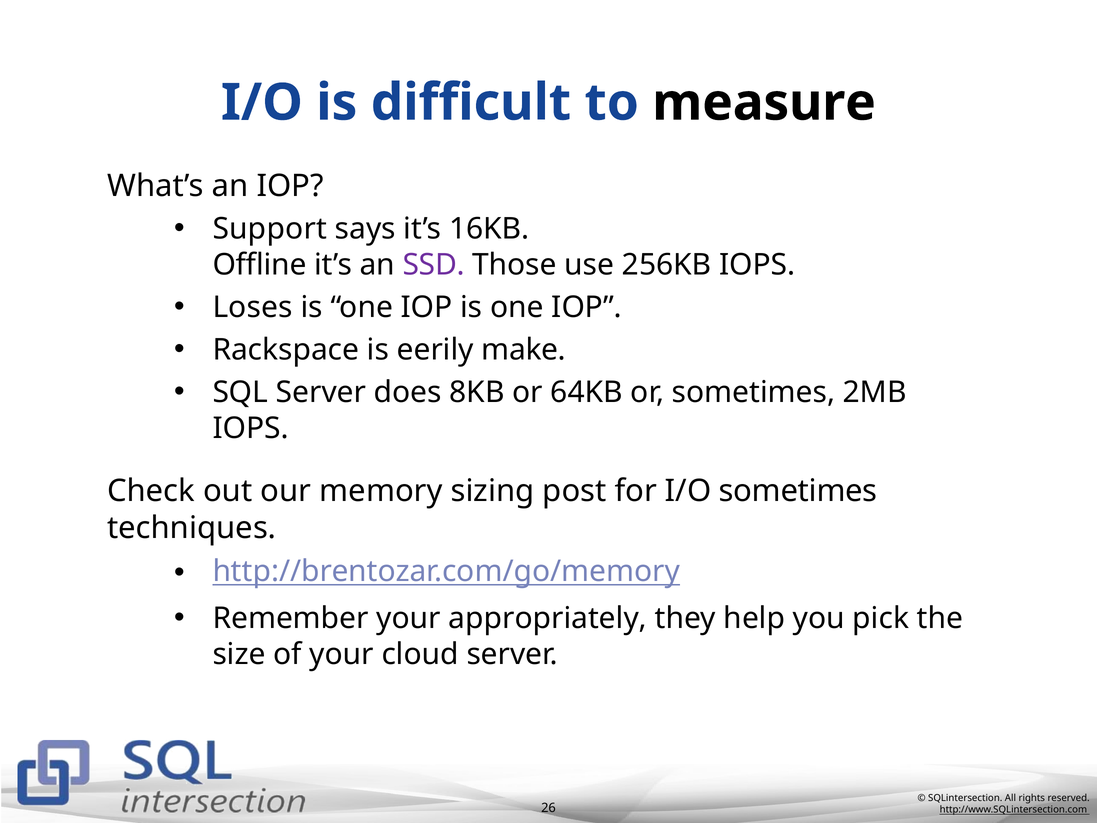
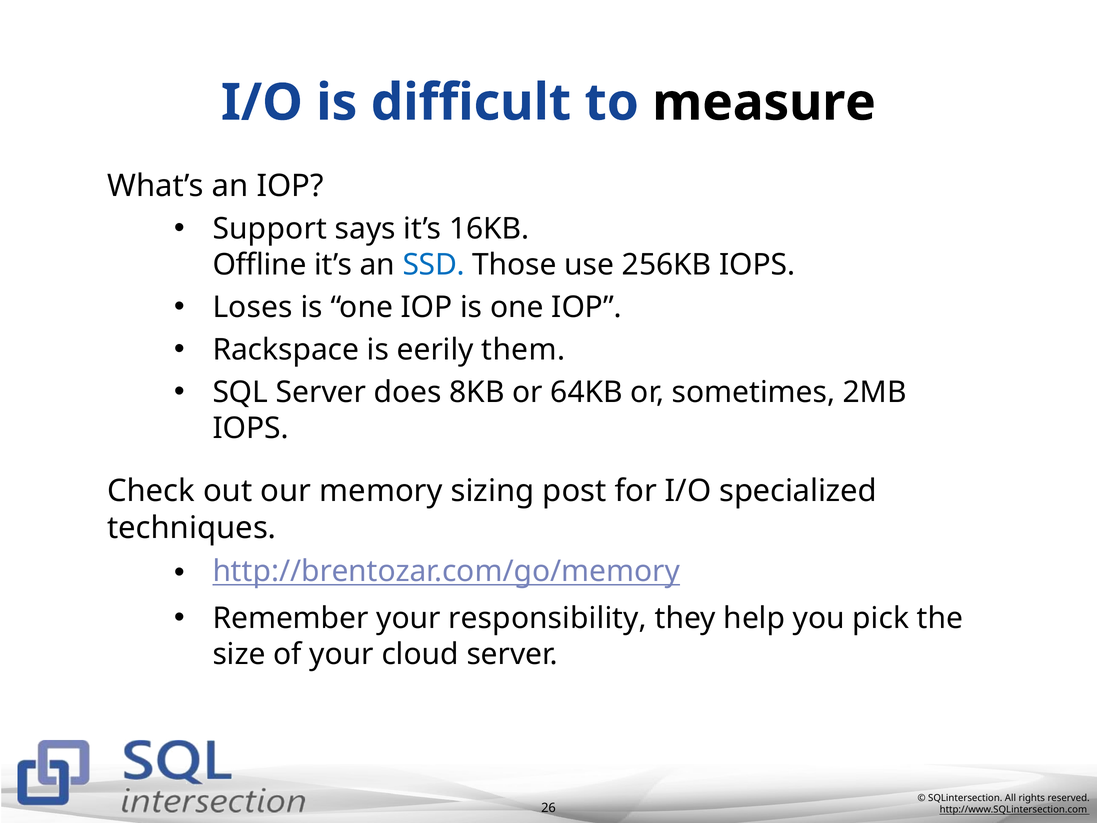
SSD colour: purple -> blue (434, 265)
make: make -> them (523, 350)
I/O sometimes: sometimes -> specialized (798, 491)
appropriately: appropriately -> responsibility (548, 618)
